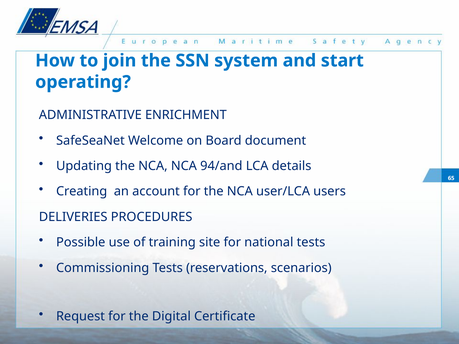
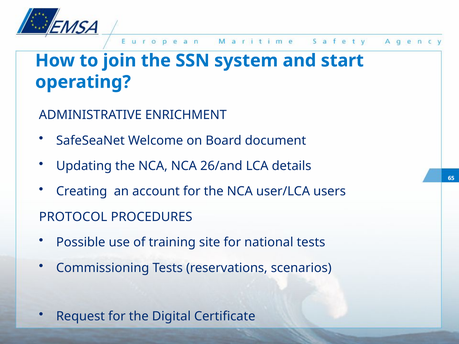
94/and: 94/and -> 26/and (221, 166)
DELIVERIES: DELIVERIES -> PROTOCOL (73, 217)
